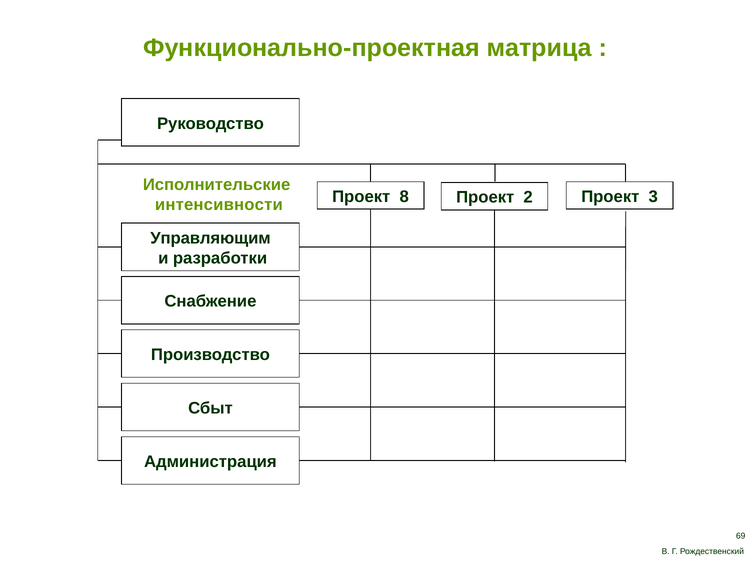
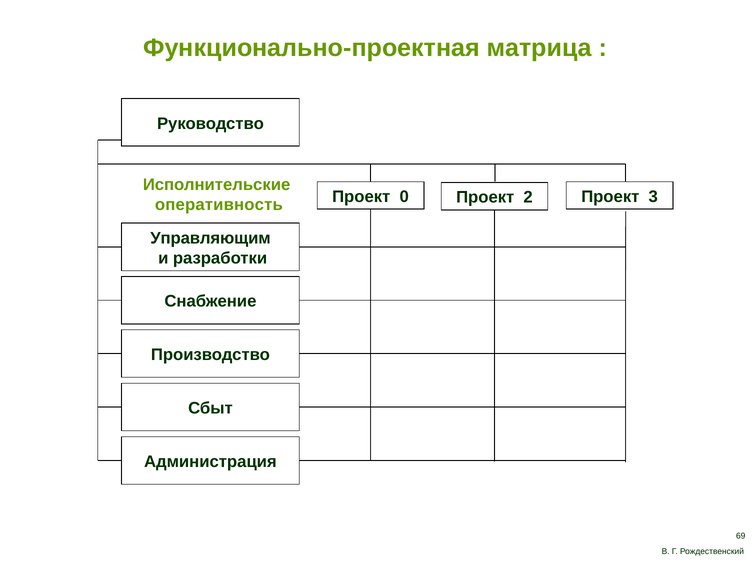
интенсивности: интенсивности -> оперативность (219, 205)
8: 8 -> 0 (404, 196)
